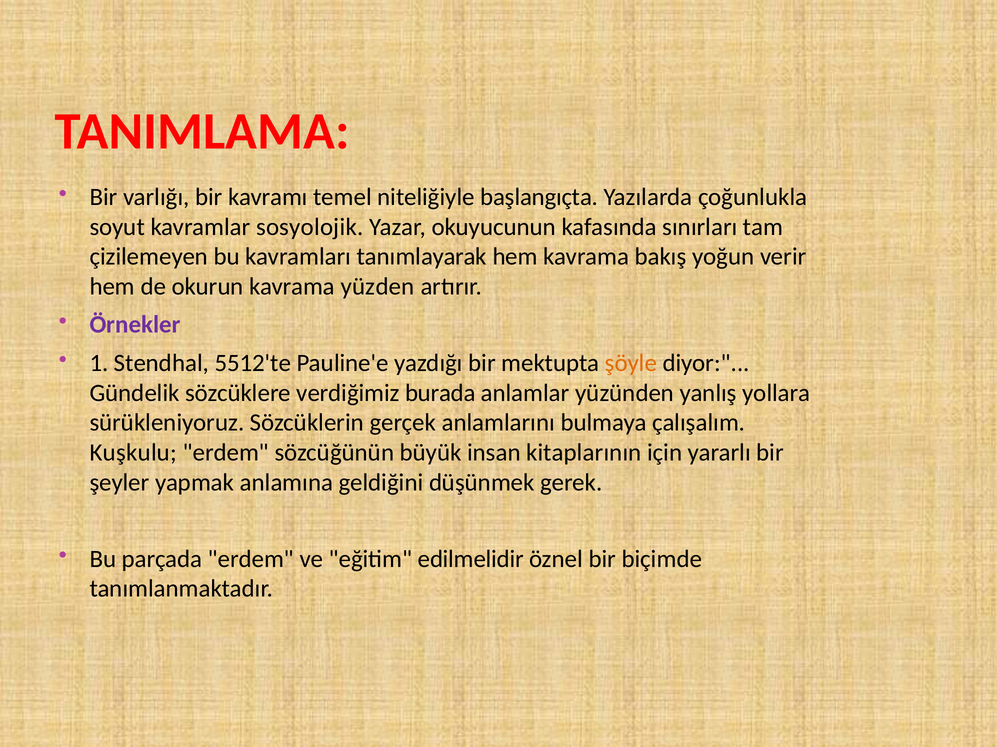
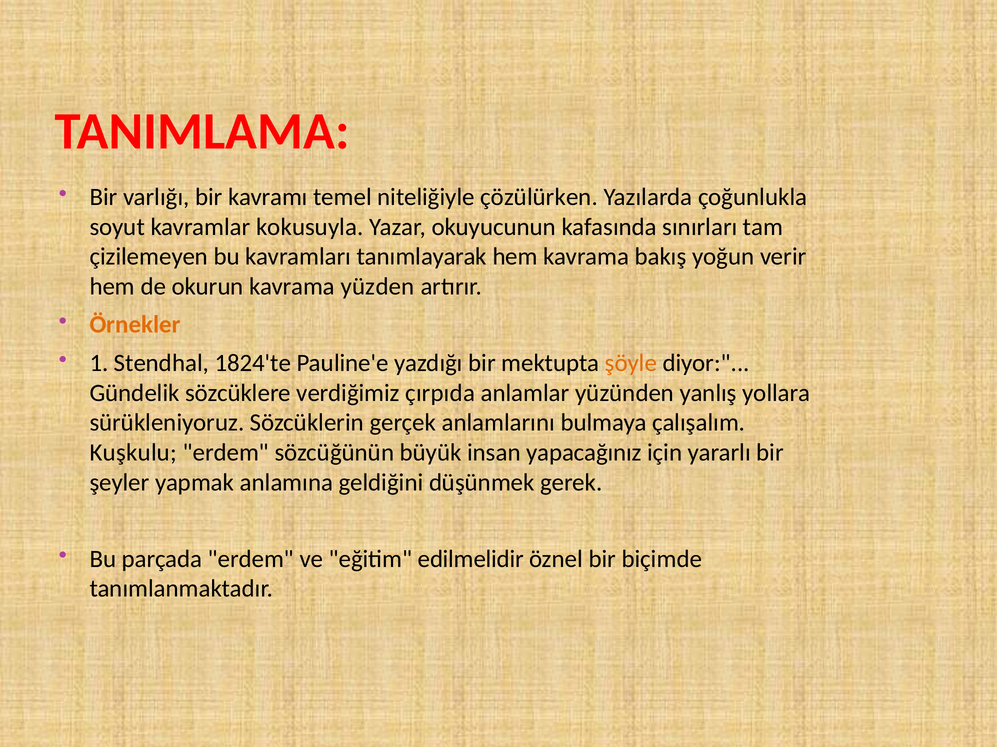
başlangıçta: başlangıçta -> çözülürken (539, 197)
sosyolojik: sosyolojik -> kokusuyla (310, 227)
Örnekler colour: purple -> orange (135, 325)
5512'te: 5512'te -> 1824'te (253, 363)
burada: burada -> çırpıda (440, 393)
kitaplarının: kitaplarının -> yapacağınız (584, 453)
